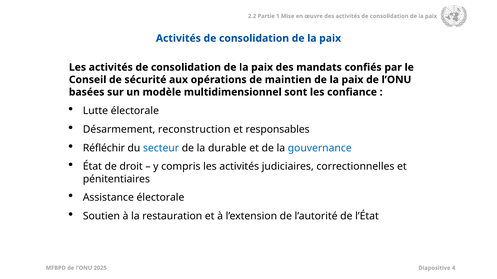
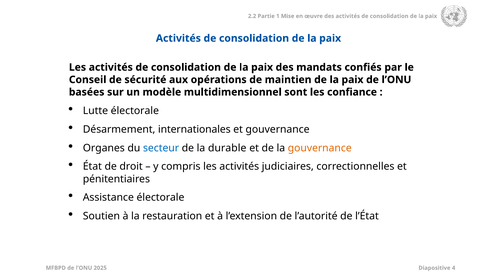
reconstruction: reconstruction -> internationales (194, 130)
et responsables: responsables -> gouvernance (278, 130)
Réfléchir: Réfléchir -> Organes (104, 148)
gouvernance colour: blue -> orange (320, 148)
